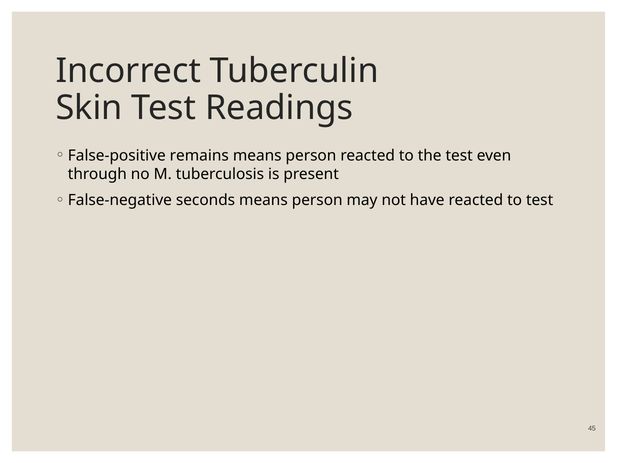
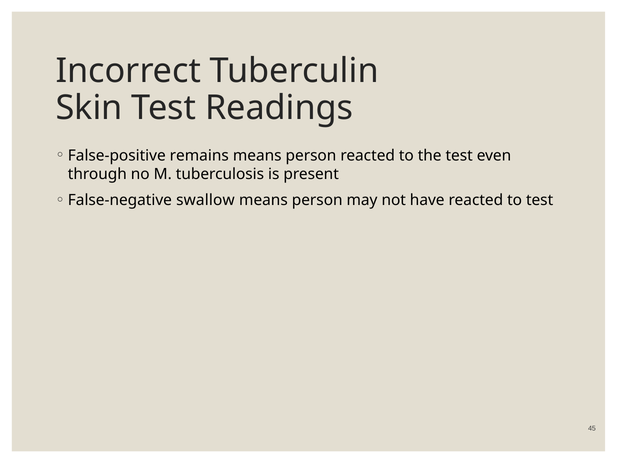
seconds: seconds -> swallow (205, 200)
